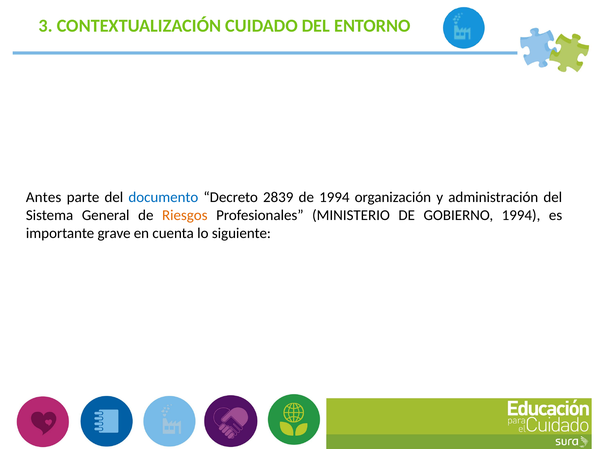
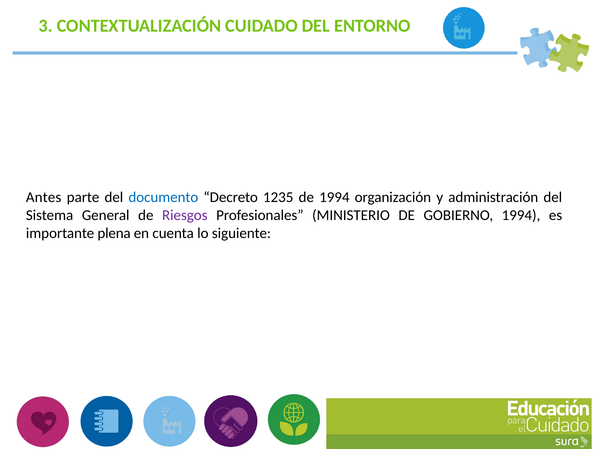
2839: 2839 -> 1235 (278, 197)
Riesgos colour: orange -> purple (185, 215)
grave: grave -> plena (114, 233)
